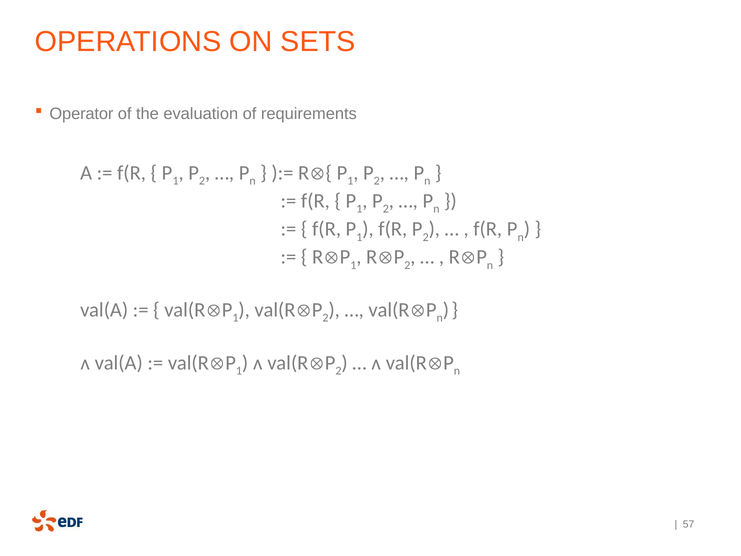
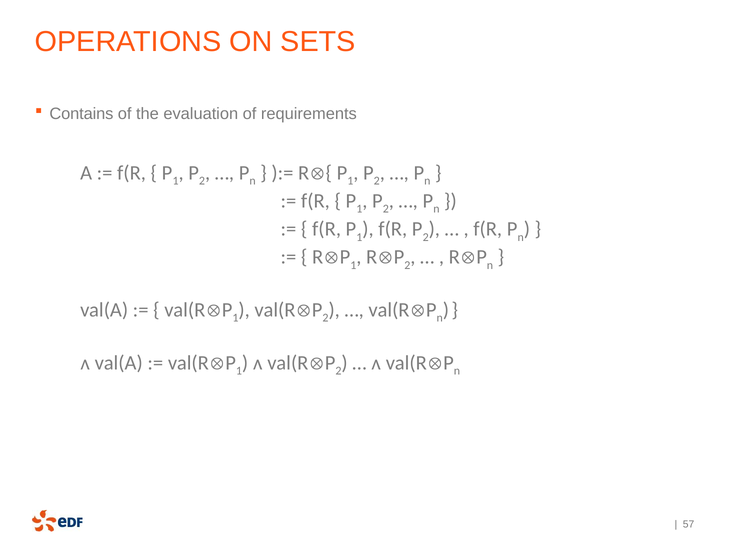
Operator: Operator -> Contains (81, 114)
